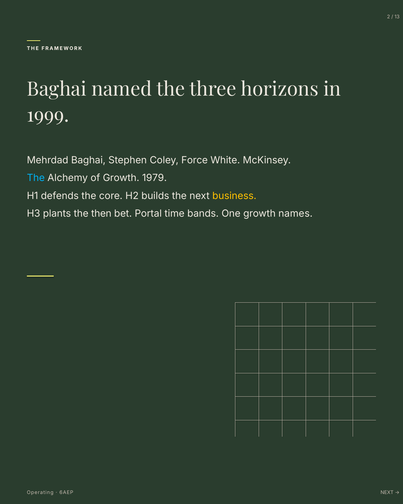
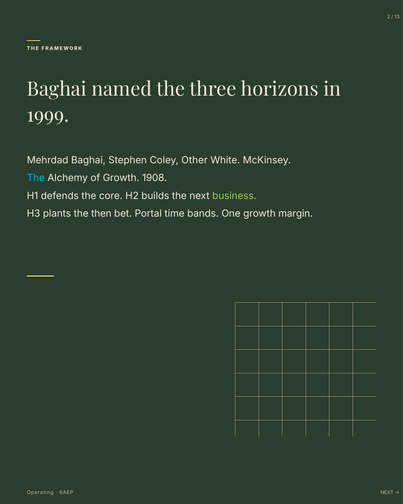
Force: Force -> Other (194, 160)
1979: 1979 -> 1908 (155, 178)
business colour: yellow -> light green (234, 196)
names: names -> margin (296, 213)
